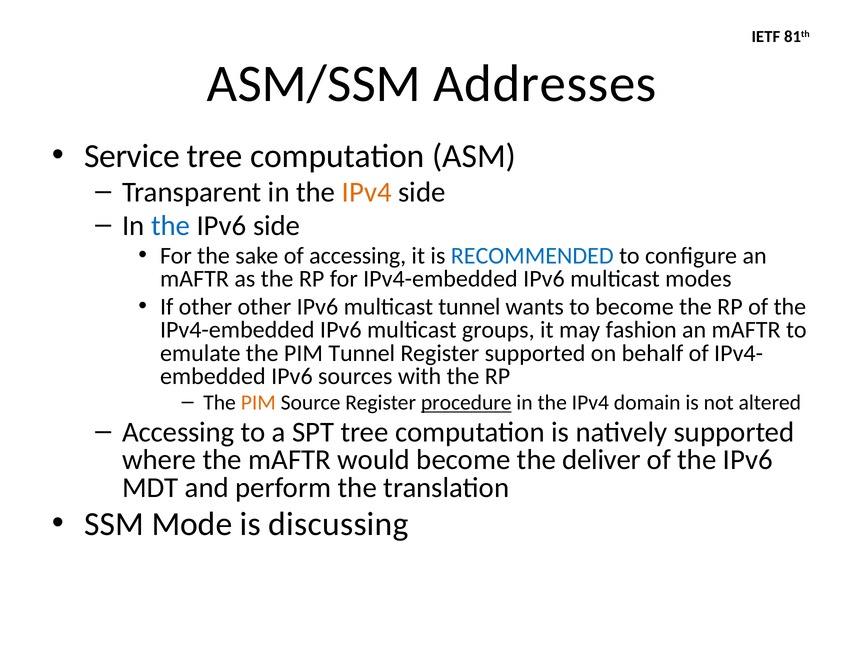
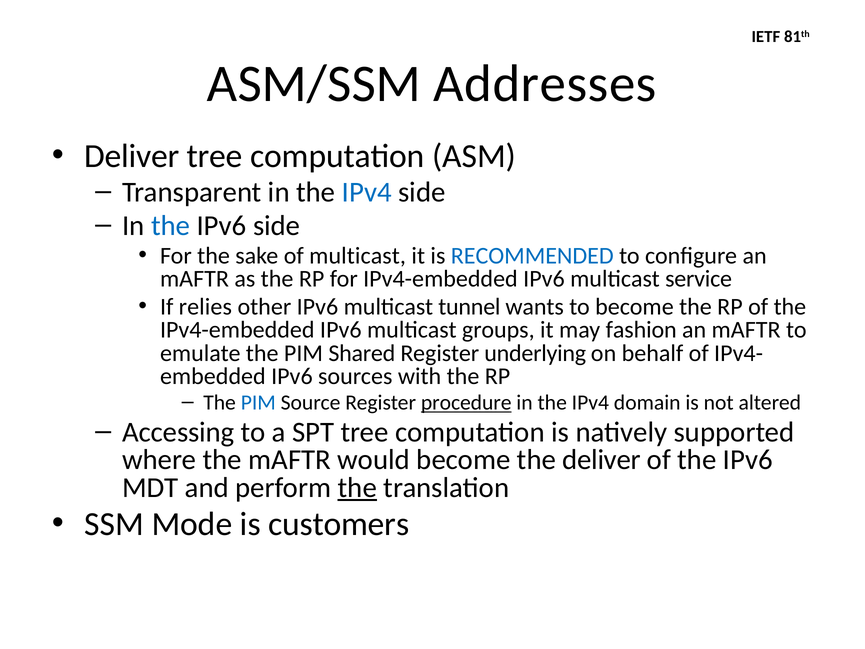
Service: Service -> Deliver (132, 156)
IPv4 colour: orange -> blue (367, 192)
of accessing: accessing -> multicast (358, 256)
modes: modes -> service (699, 279)
If other: other -> relies (205, 307)
PIM Tunnel: Tunnel -> Shared (362, 353)
Register supported: supported -> underlying (535, 353)
PIM colour: orange -> blue (258, 402)
the underline: none -> present (357, 487)
discussing: discussing -> customers (339, 524)
